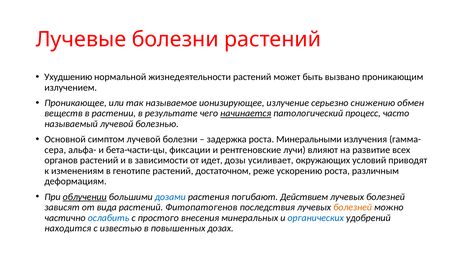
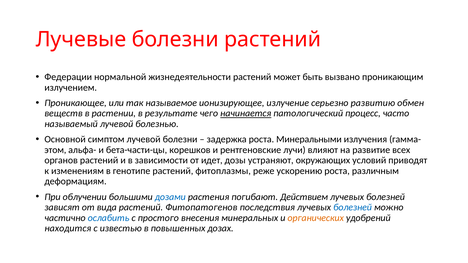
Ухудшению: Ухудшению -> Федерации (68, 77)
снижению: снижению -> развитию (373, 103)
сера: сера -> этом (55, 150)
фиксации: фиксации -> корешков (190, 150)
усиливает: усиливает -> устраняют (271, 161)
достаточном: достаточном -> фитоплазмы (223, 171)
облучении underline: present -> none (85, 197)
болезней colour: orange -> blue (353, 208)
органических colour: blue -> orange (316, 218)
